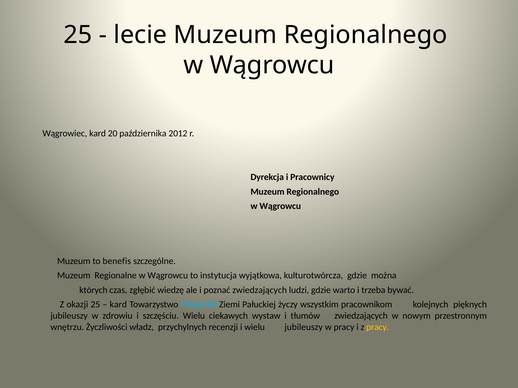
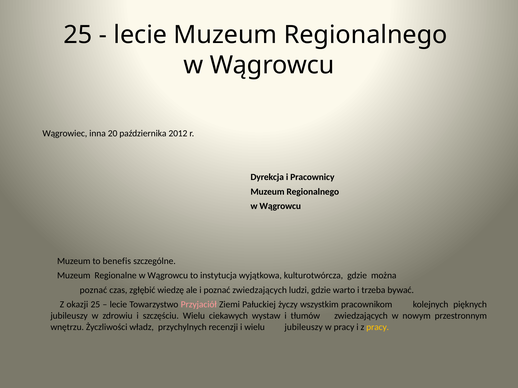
Wągrowiec kard: kard -> inna (98, 134)
których: których -> poznać (93, 290)
kard: kard -> lecie (118, 305)
Przyjaciół colour: light blue -> pink (199, 305)
